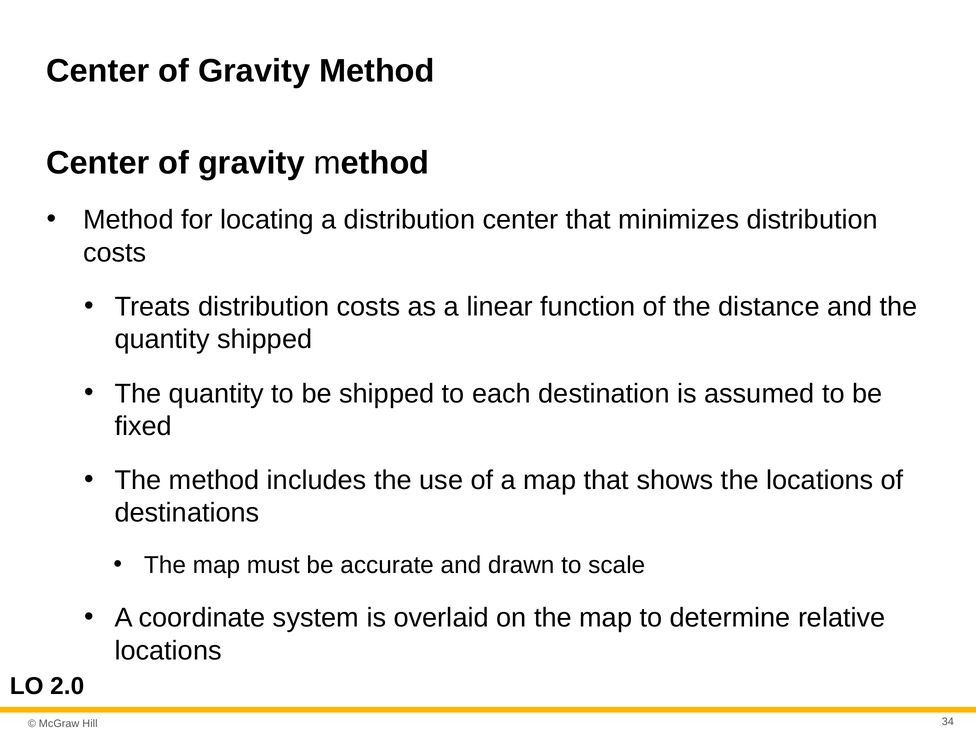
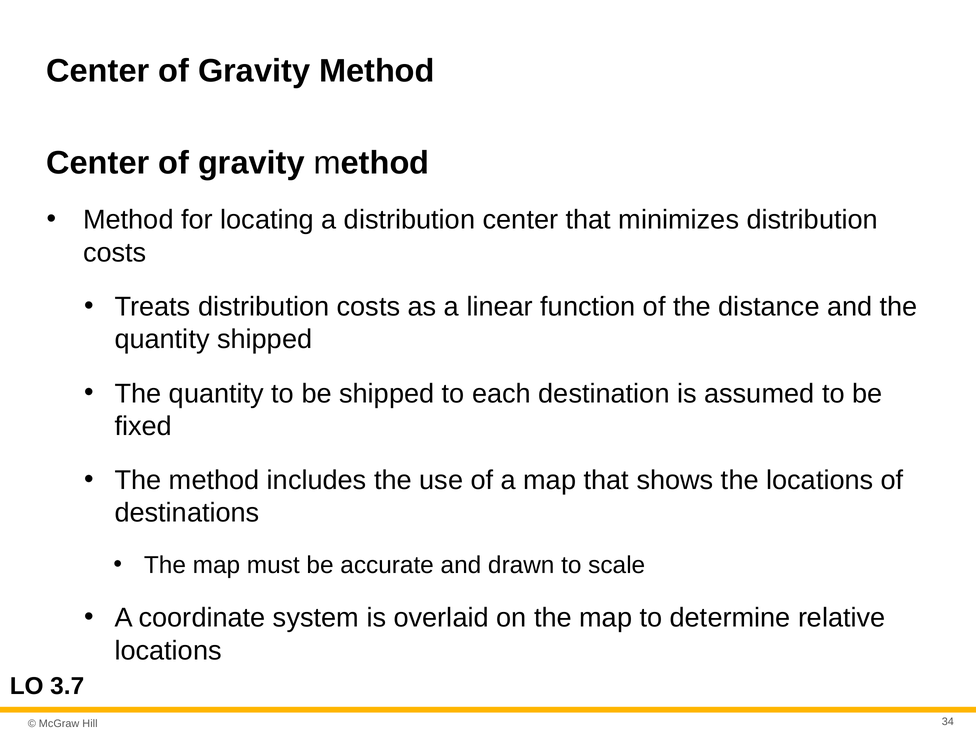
2.0: 2.0 -> 3.7 (67, 686)
